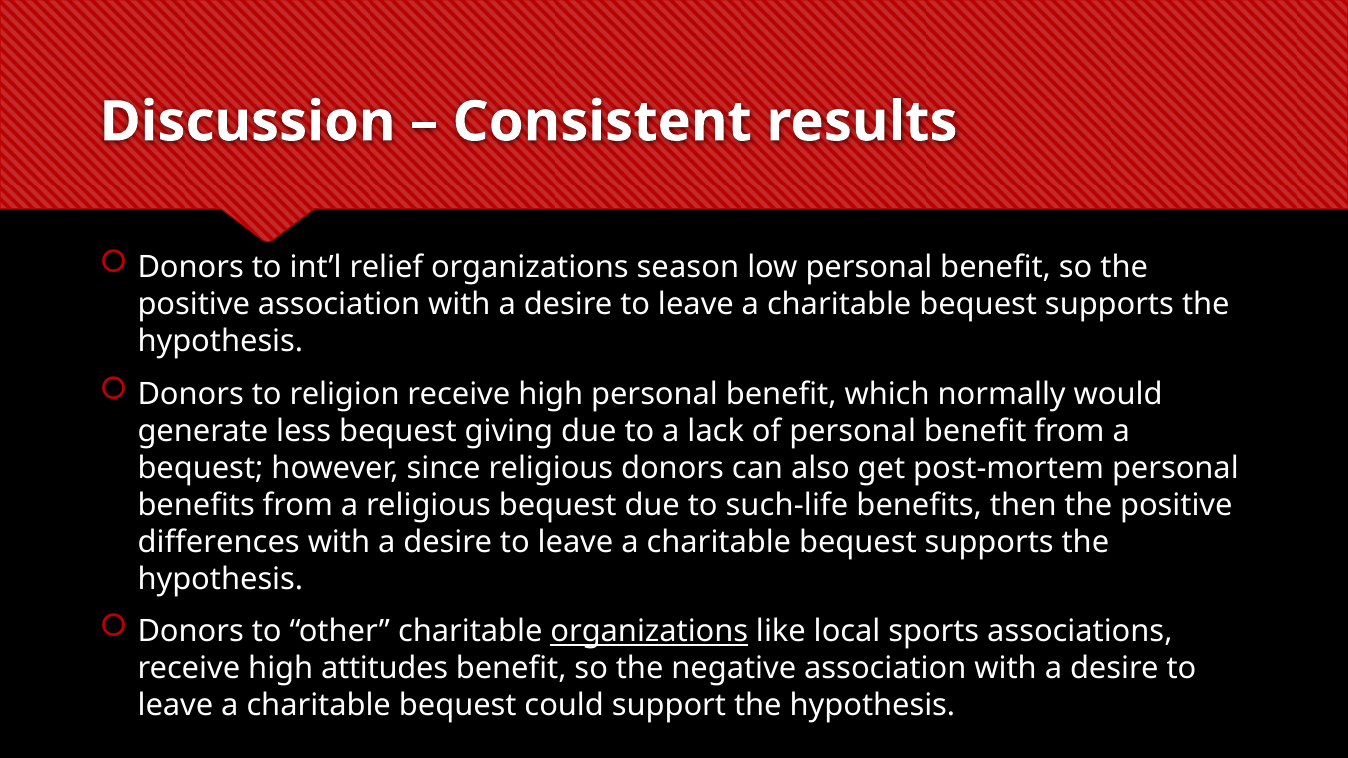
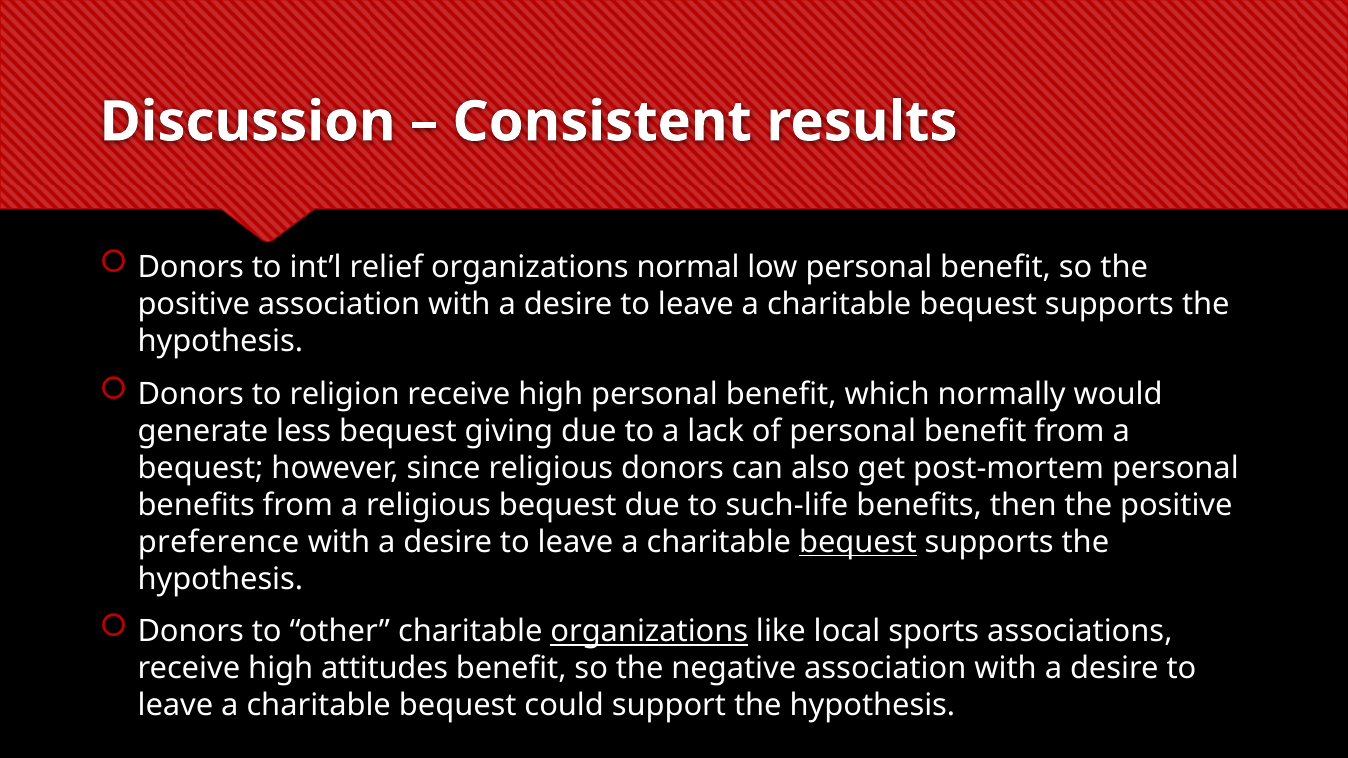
season: season -> normal (688, 268)
differences: differences -> preference (219, 542)
bequest underline: none -> present (858, 542)
